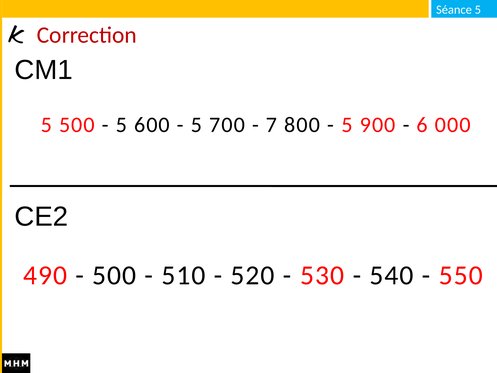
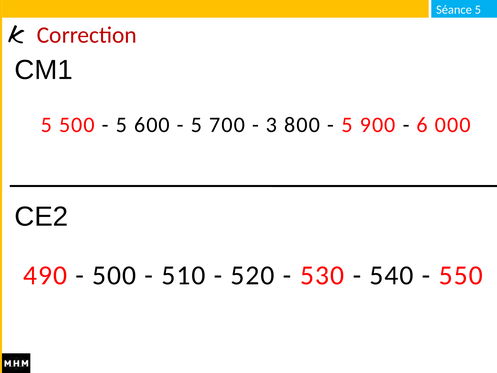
7: 7 -> 3 (271, 125)
